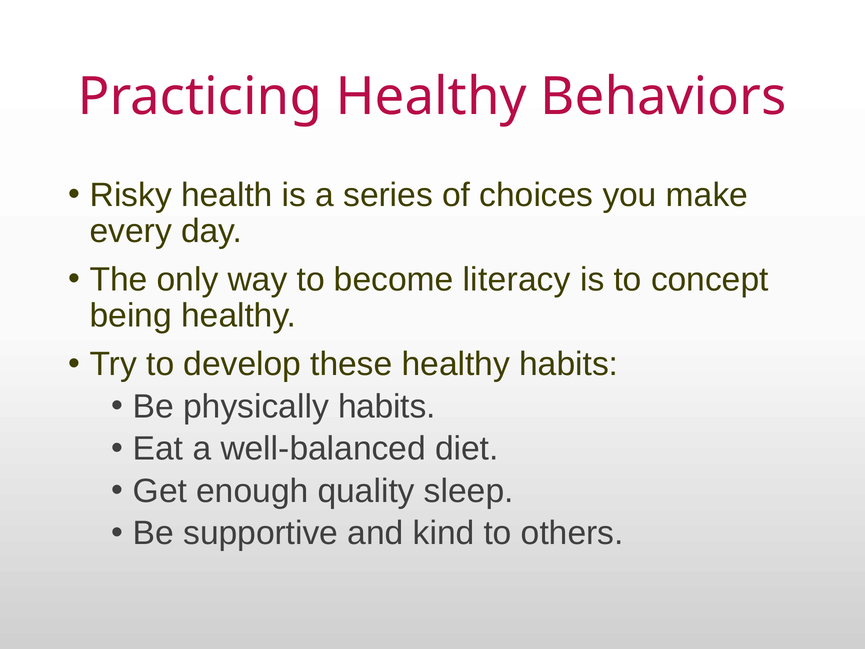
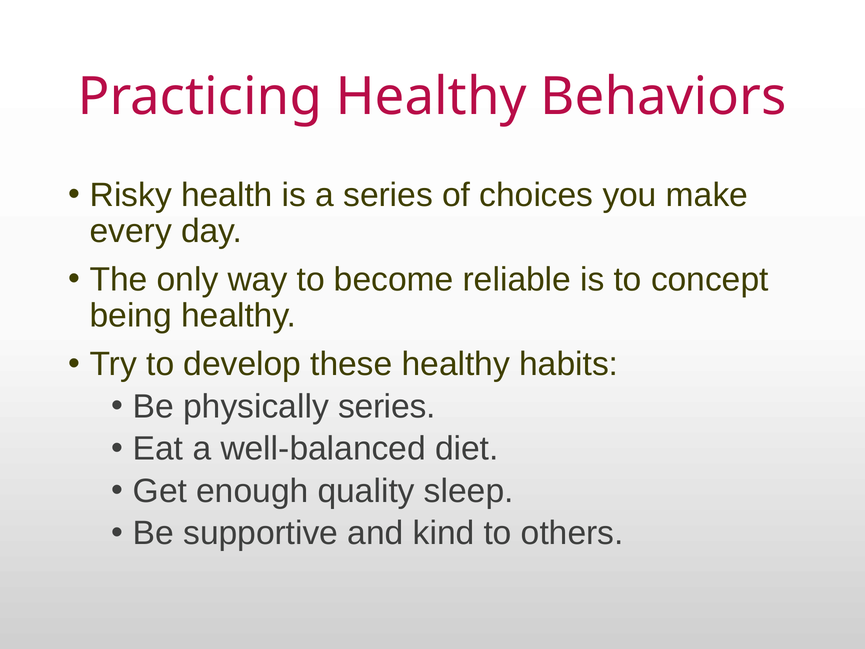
literacy: literacy -> reliable (517, 279)
physically habits: habits -> series (387, 406)
